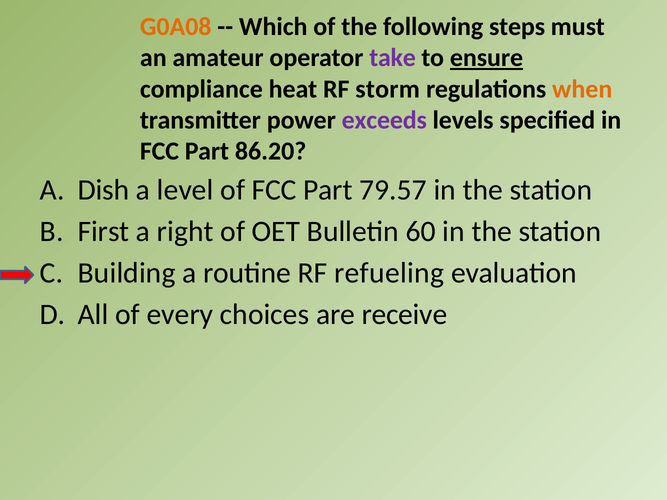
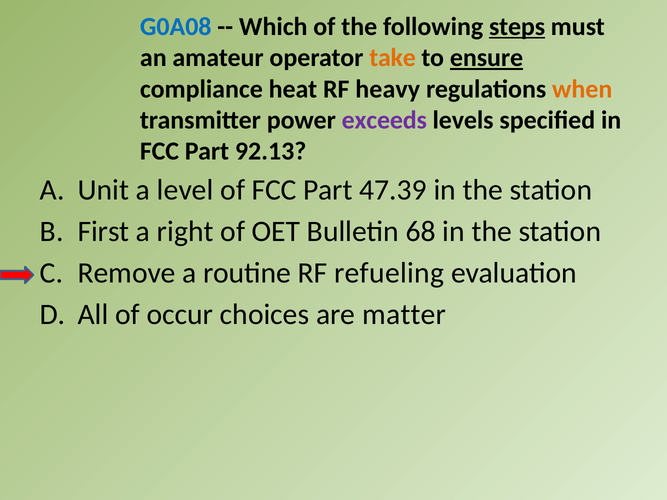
G0A08 colour: orange -> blue (176, 27)
steps underline: none -> present (517, 27)
take colour: purple -> orange (393, 58)
storm: storm -> heavy (388, 89)
86.20: 86.20 -> 92.13 (271, 151)
Dish: Dish -> Unit (104, 190)
79.57: 79.57 -> 47.39 (393, 190)
60: 60 -> 68 (421, 231)
Building: Building -> Remove (127, 273)
every: every -> occur (180, 314)
receive: receive -> matter (404, 314)
